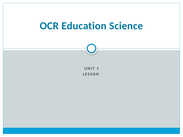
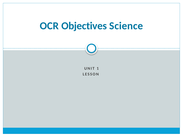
Education: Education -> Objectives (84, 26)
